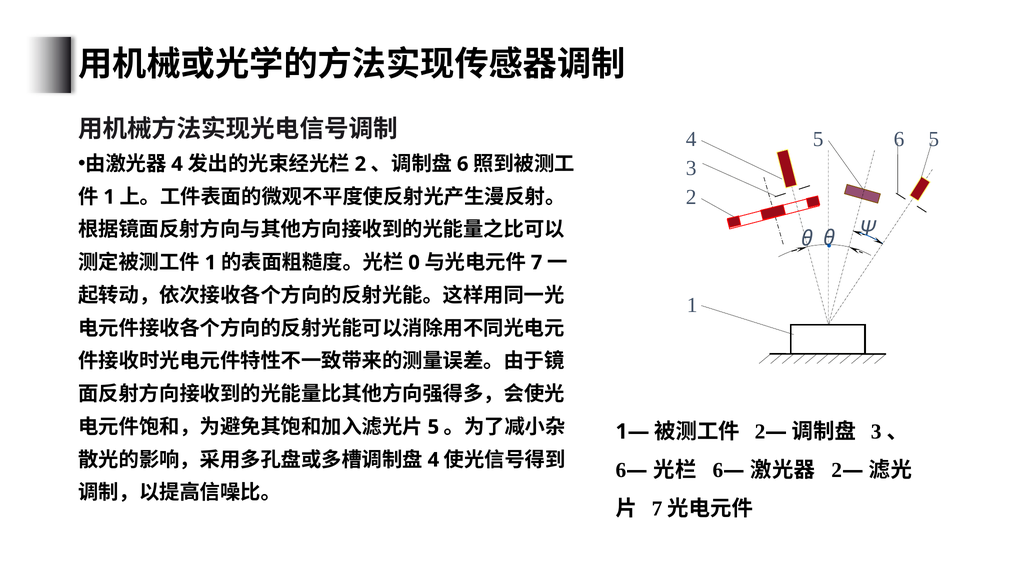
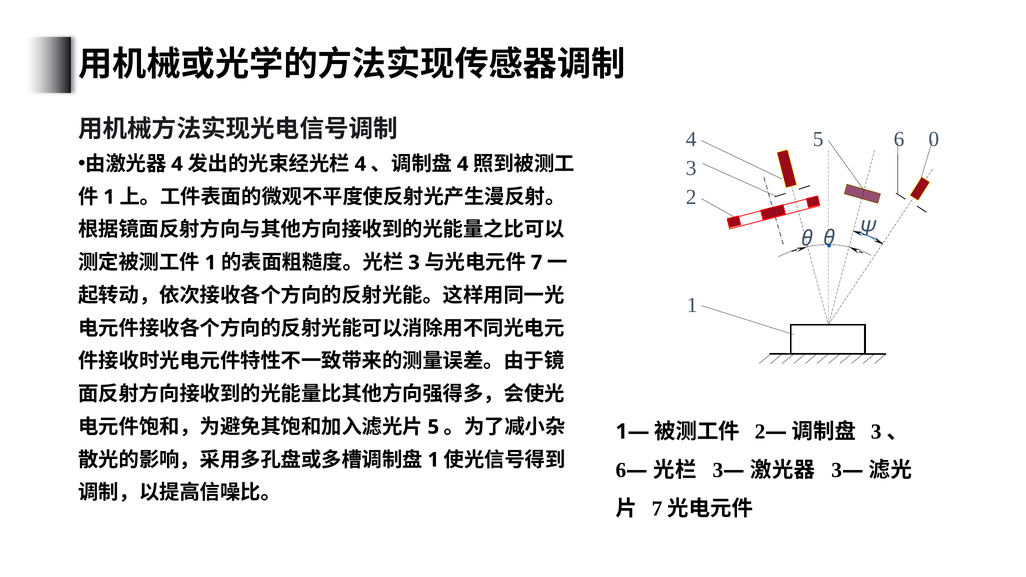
6 5: 5 -> 0 (934, 139)
2: 2 -> 4 (360, 164)
6: 6 -> 4 (463, 164)
0: 0 -> 3 (414, 263)
4: 4 -> 1 (433, 460)
6: 6 -> 3 (718, 470)
2: 2 -> 3 (837, 470)
